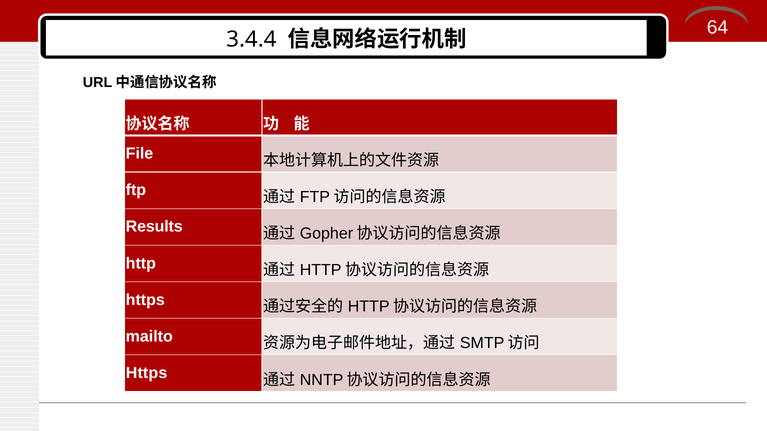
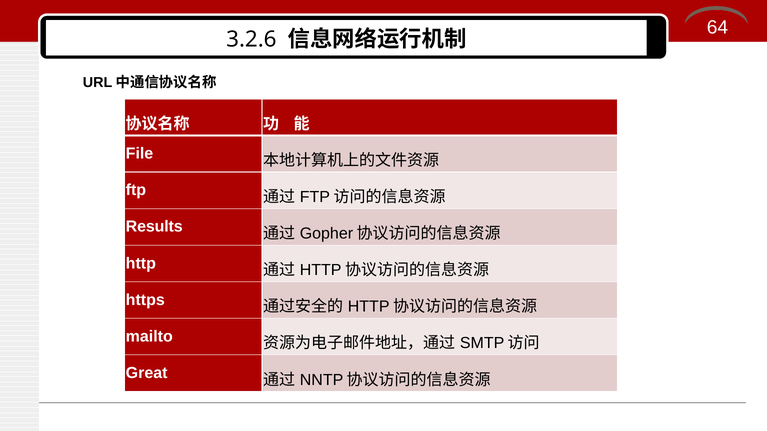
3.4.4: 3.4.4 -> 3.2.6 (251, 39)
Https: Https -> Great (147, 373)
